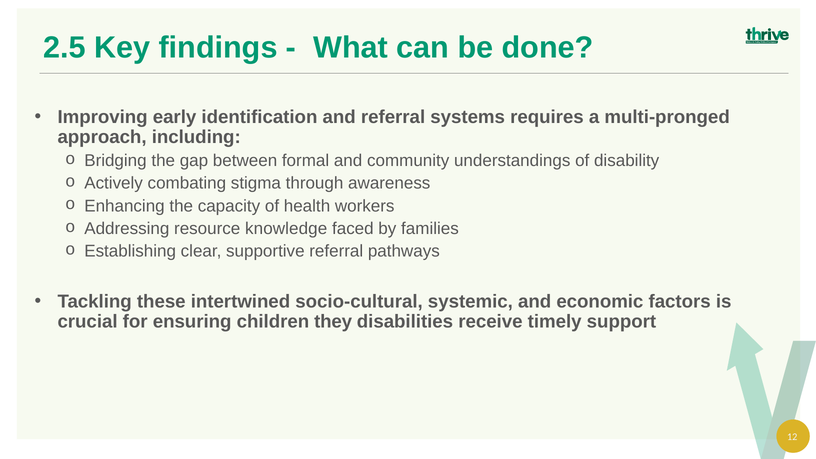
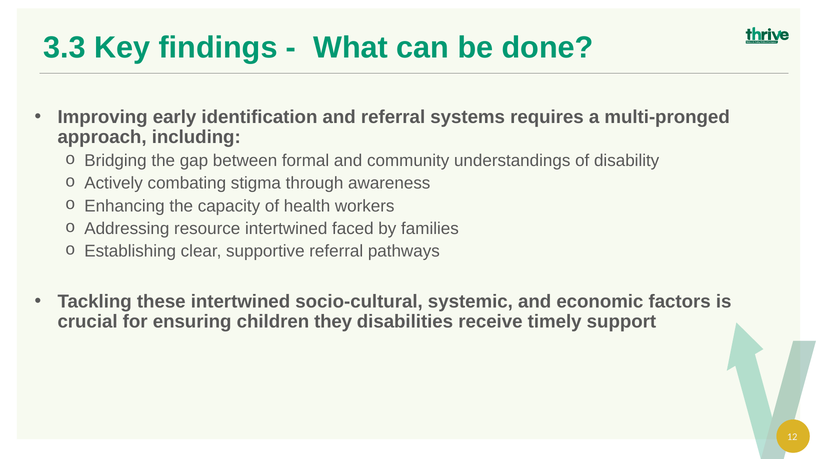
2.5: 2.5 -> 3.3 (64, 47)
resource knowledge: knowledge -> intertwined (286, 229)
